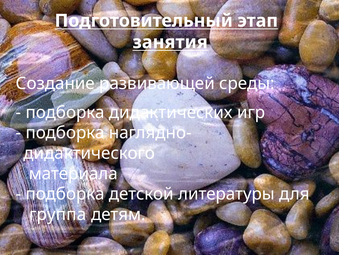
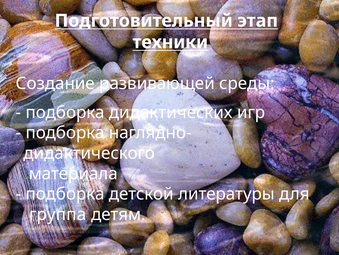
занятия: занятия -> техники (170, 42)
